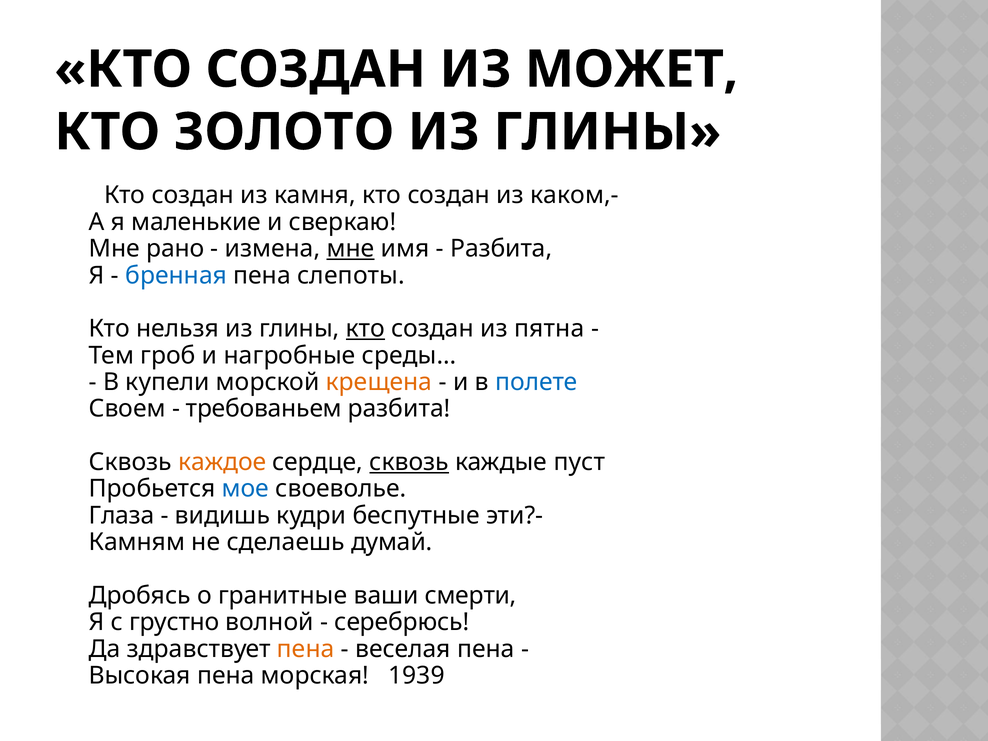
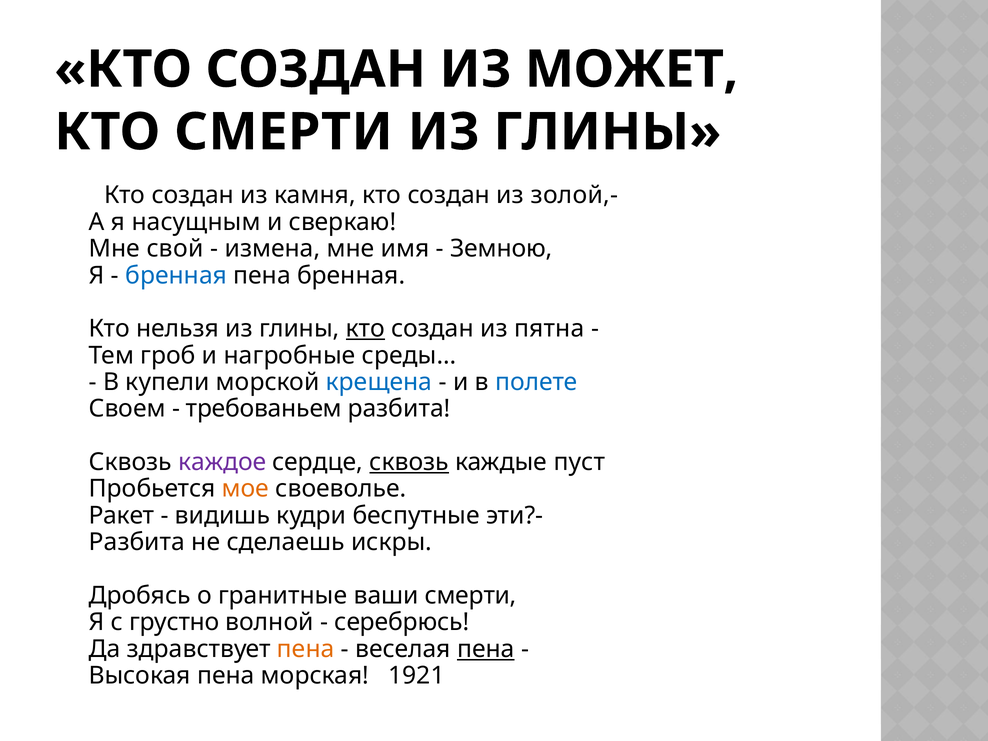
КТО ЗОЛОТО: ЗОЛОТО -> СМЕРТИ (284, 132)
каком,-: каком,- -> золой,- (574, 195)
маленькие: маленькие -> насущным (196, 222)
рано: рано -> свой (175, 249)
мне underline: present -> none (351, 249)
Разбита: Разбита -> Земною (501, 249)
пена слепоты: слепоты -> бренная (351, 275)
крещена colour: orange -> blue (379, 382)
каждое colour: orange -> purple (222, 462)
мое colour: blue -> orange (245, 489)
Глаза: Глаза -> Ракет (122, 516)
Камням: Камням -> Разбита (137, 542)
думай: думай -> искры (392, 542)
пена underline: none -> present (486, 649)
1939: 1939 -> 1921 (416, 676)
